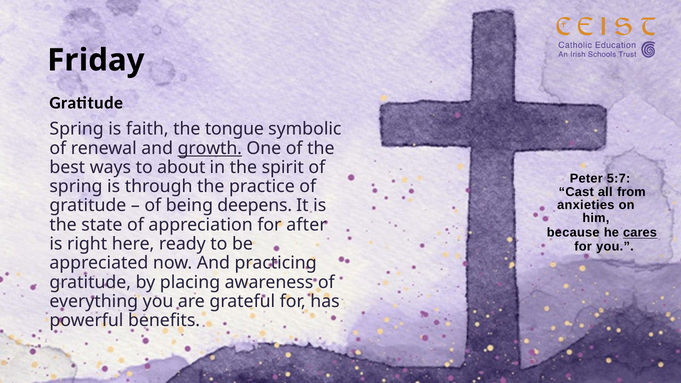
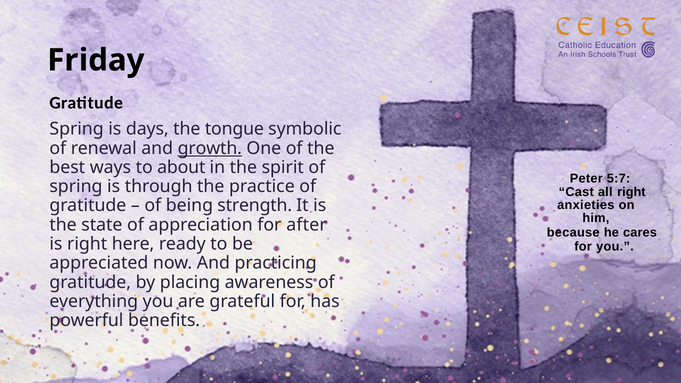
faith: faith -> days (147, 129)
all from: from -> right (631, 192)
deepens: deepens -> strength (255, 206)
cares underline: present -> none (640, 233)
